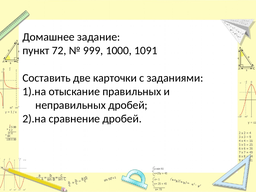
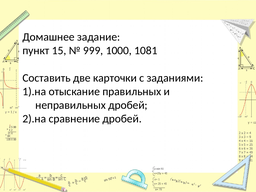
72: 72 -> 15 (59, 51)
1091: 1091 -> 1081 (146, 51)
